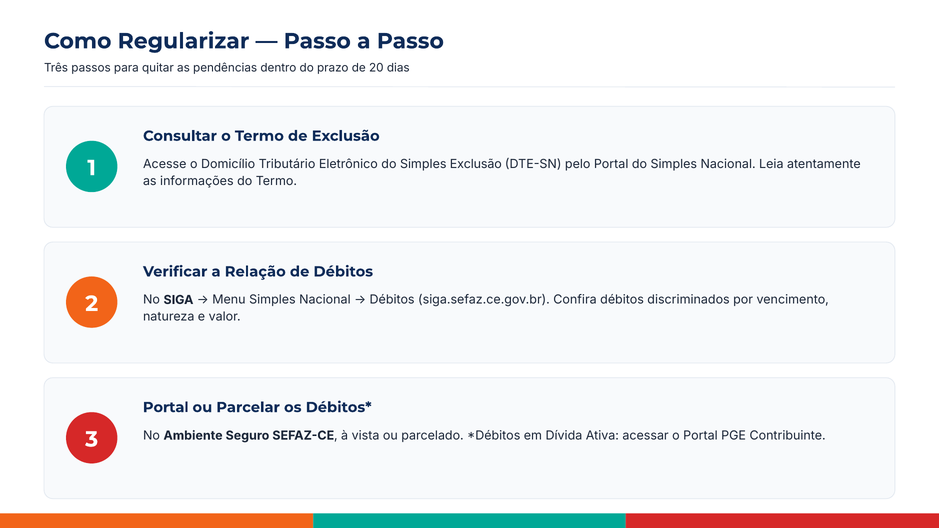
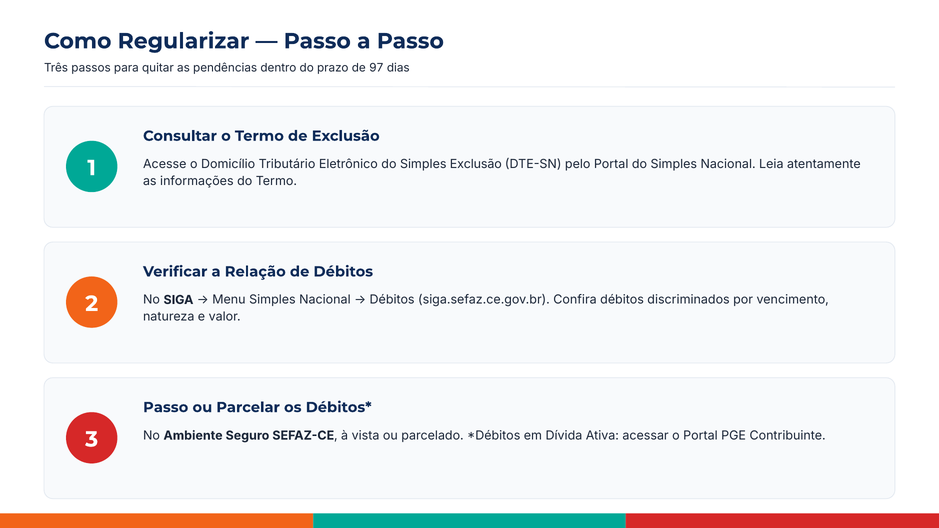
20: 20 -> 97 (376, 68)
Portal: Portal -> Passo (166, 407)
